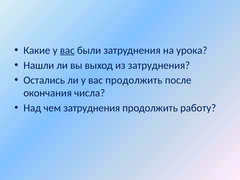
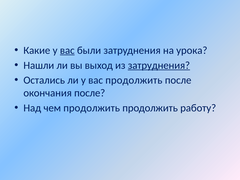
затруднения underline: none -> present (159, 65)
окончания числа: числа -> после (90, 93)
чем затруднения: затруднения -> продолжить (92, 108)
